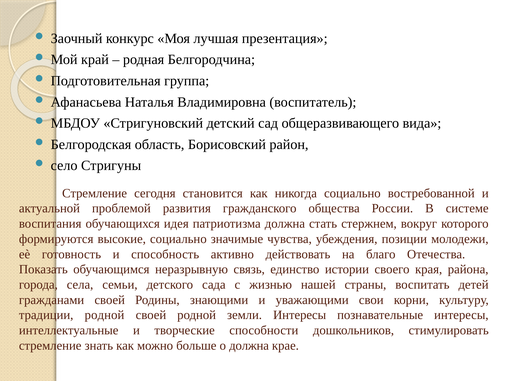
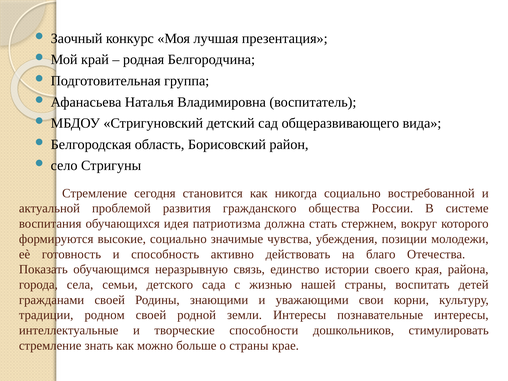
традиции родной: родной -> родном (105, 315)
о должна: должна -> страны (249, 346)
